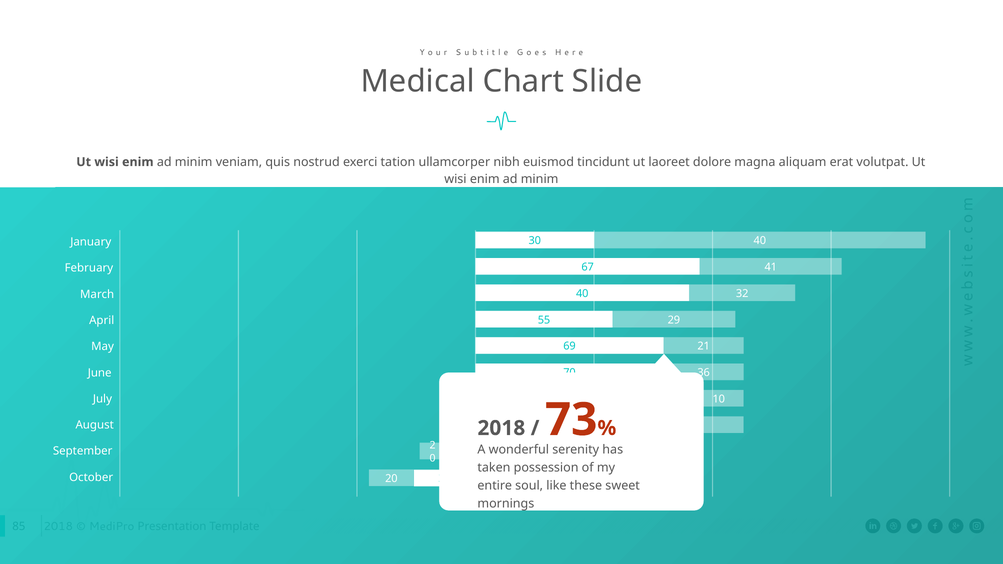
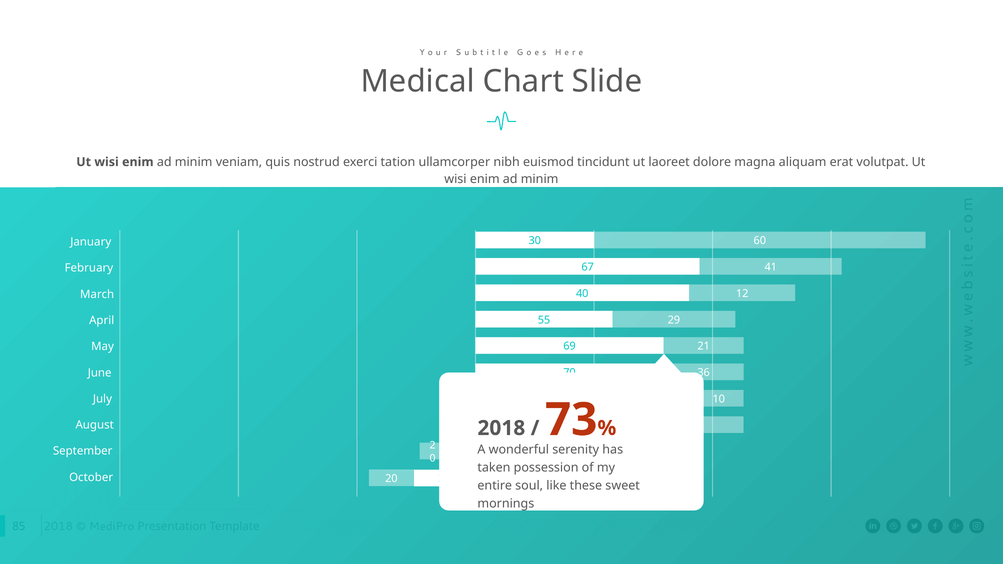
30 40: 40 -> 60 (760, 241)
32: 32 -> 12 (742, 294)
